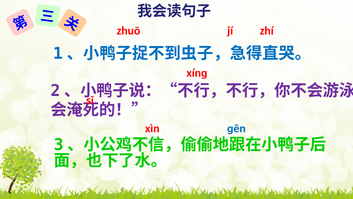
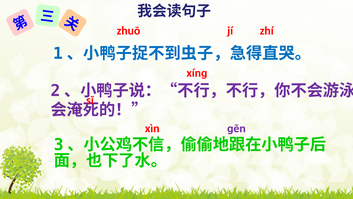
ɡēn colour: blue -> purple (236, 128)
